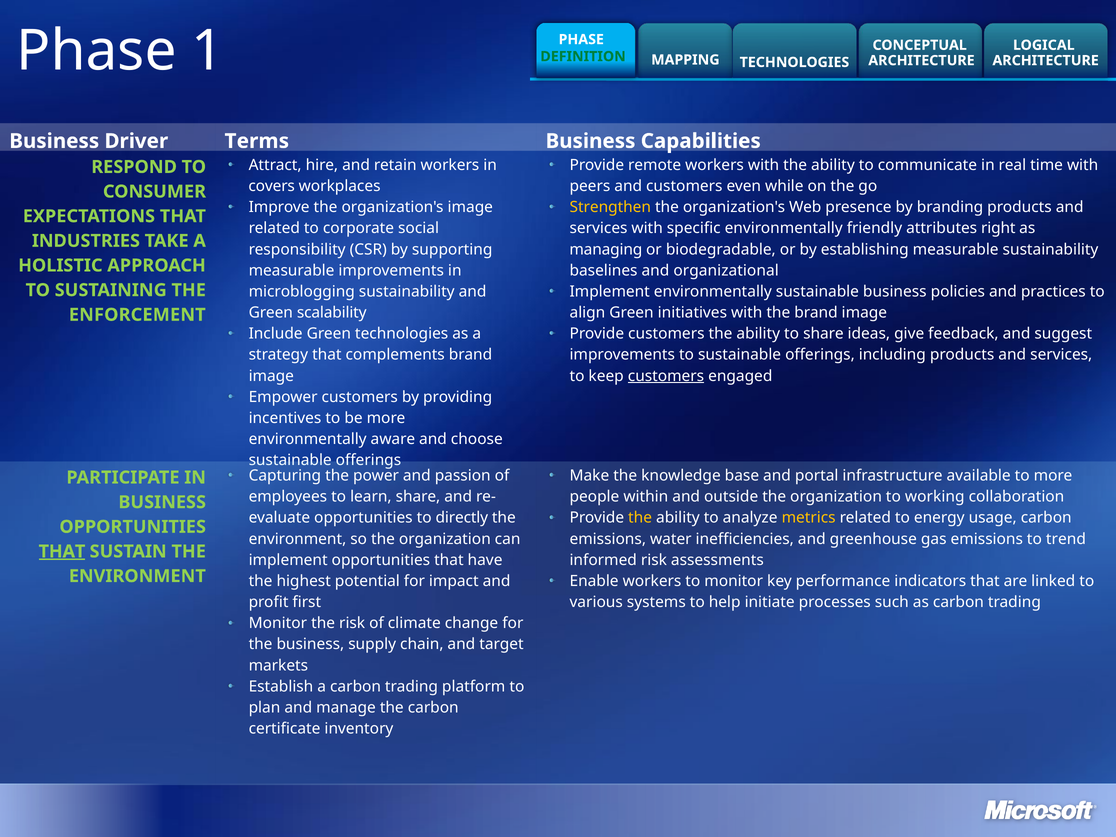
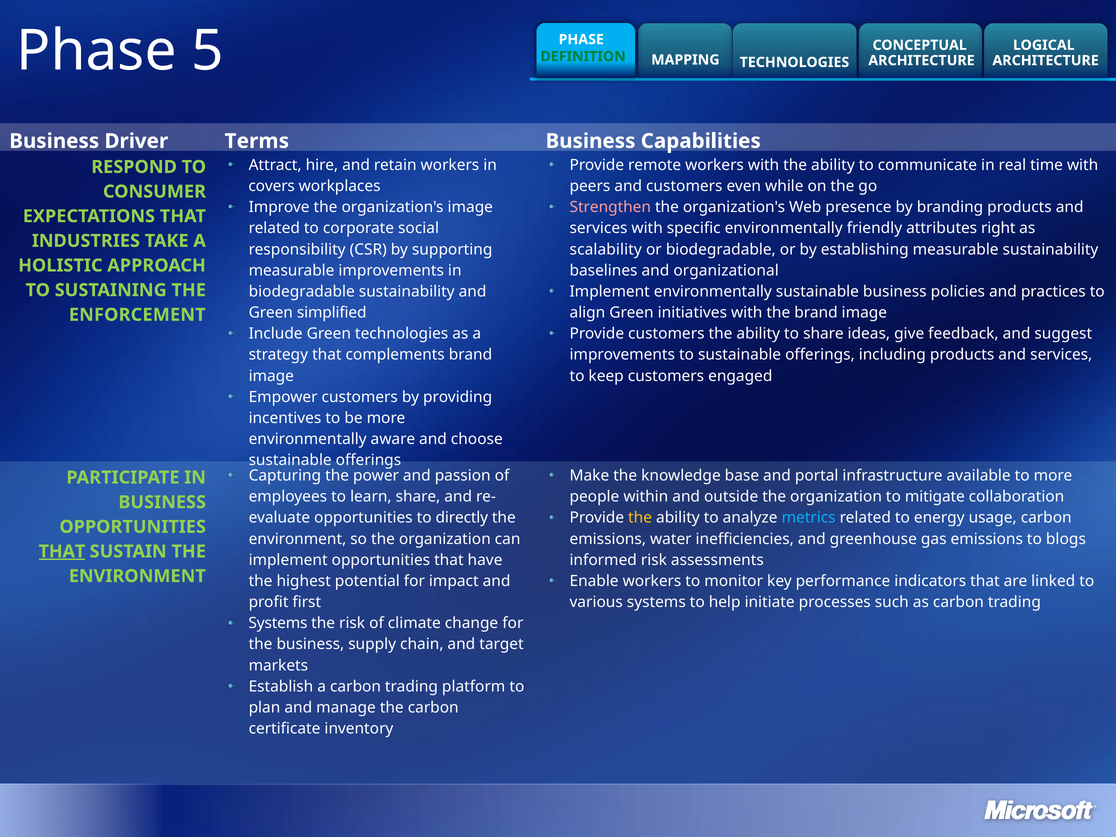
1: 1 -> 5 (208, 51)
Strengthen colour: yellow -> pink (610, 207)
managing: managing -> scalability (606, 249)
microblogging: microblogging -> biodegradable (302, 292)
scalability: scalability -> simplified (332, 313)
customers underline: present -> none (666, 376)
working: working -> mitigate (935, 497)
metrics colour: yellow -> light blue (809, 518)
trend: trend -> blogs (1066, 539)
Monitor: Monitor -> Systems (278, 623)
